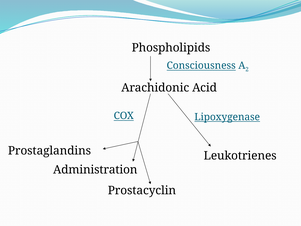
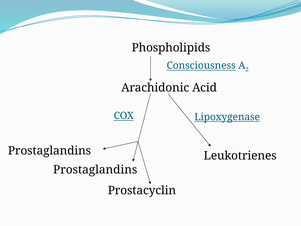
Administration: Administration -> Prostaglandins (95, 169)
